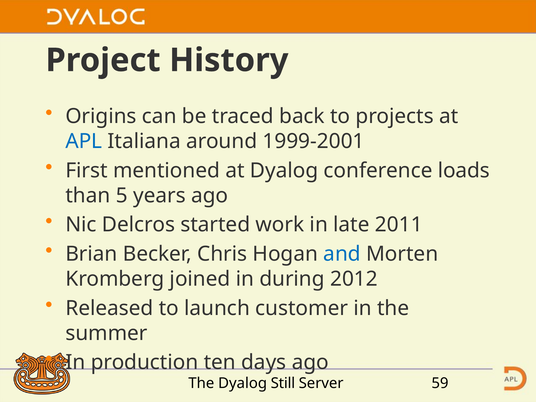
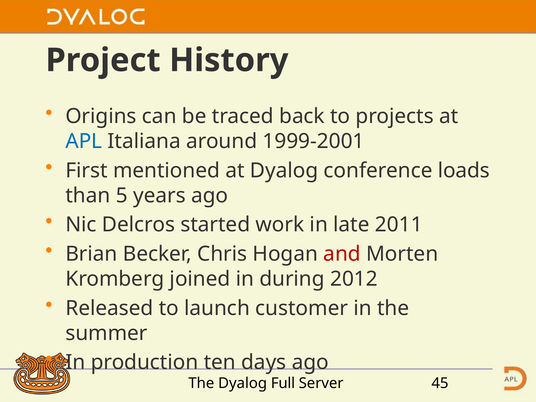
and colour: blue -> red (342, 254)
Still: Still -> Full (283, 383)
59: 59 -> 45 (440, 383)
